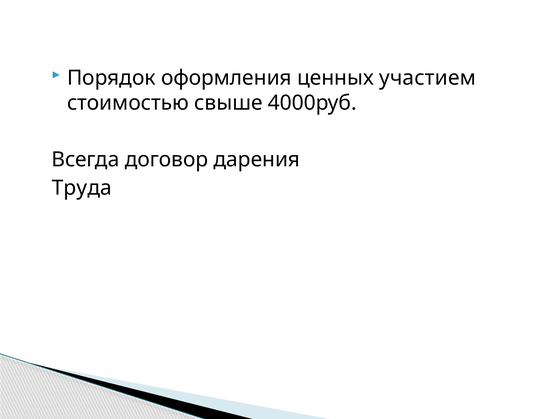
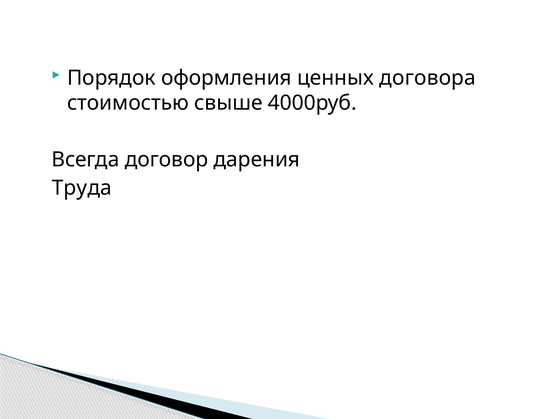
участием: участием -> договора (428, 78)
